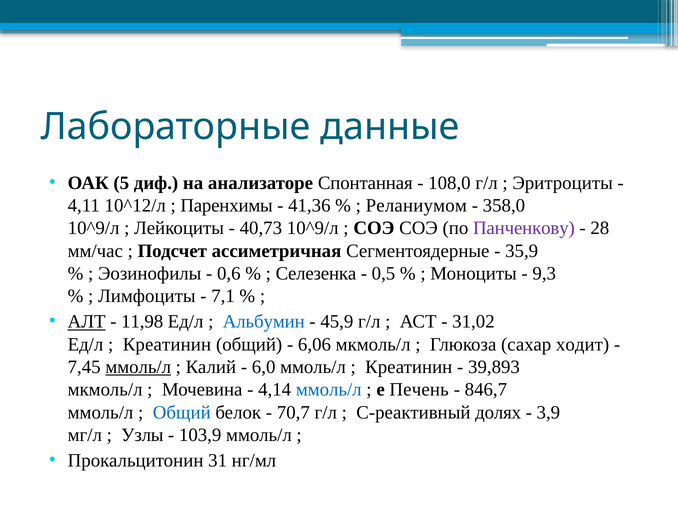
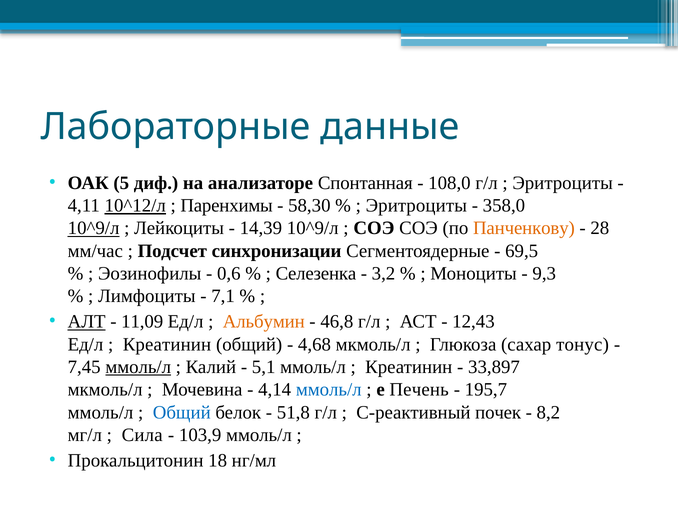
10^12/л underline: none -> present (135, 205)
41,36: 41,36 -> 58,30 (309, 205)
Реланиумом: Реланиумом -> Эритроциты (416, 205)
10^9/л underline: none -> present (94, 228)
40,73: 40,73 -> 14,39 (261, 228)
Панченкову colour: purple -> orange (524, 228)
ассиметричная: ассиметричная -> синхронизации (277, 251)
35,9: 35,9 -> 69,5 (522, 251)
0,5: 0,5 -> 3,2 (384, 273)
11,98: 11,98 -> 11,09 (142, 321)
Альбумин colour: blue -> orange (264, 321)
45,9: 45,9 -> 46,8 (337, 321)
31,02: 31,02 -> 12,43 (473, 321)
6,06: 6,06 -> 4,68 (314, 344)
ходит: ходит -> тонус (583, 344)
6,0: 6,0 -> 5,1 (264, 367)
39,893: 39,893 -> 33,897 (494, 367)
846,7: 846,7 -> 195,7 (486, 389)
70,7: 70,7 -> 51,8 (293, 412)
долях: долях -> почек (498, 412)
3,9: 3,9 -> 8,2 (548, 412)
Узлы: Узлы -> Сила (142, 435)
31: 31 -> 18 (218, 460)
